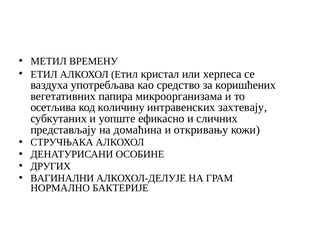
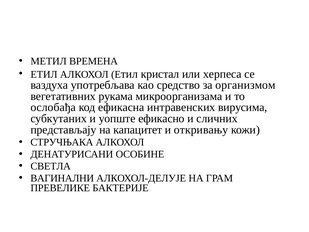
ВРЕМЕНУ: ВРЕМЕНУ -> ВРЕМЕНА (94, 61)
коришћених: коришћених -> организмом (245, 85)
папира: папира -> рукама (116, 96)
осетљива: осетљива -> ослобађа (53, 107)
количину: количину -> ефикасна (121, 107)
захтевају: захтевају -> вирусима (243, 107)
домаћина: домаћина -> капацитет (138, 130)
ДРУГИХ: ДРУГИХ -> СВЕТЛА (51, 166)
НОРМАЛНО: НОРМАЛНО -> ПРЕВЕЛИКЕ (60, 188)
